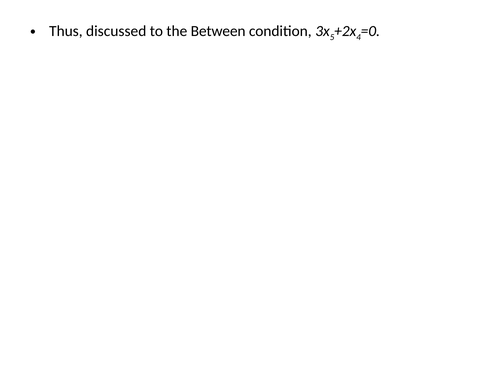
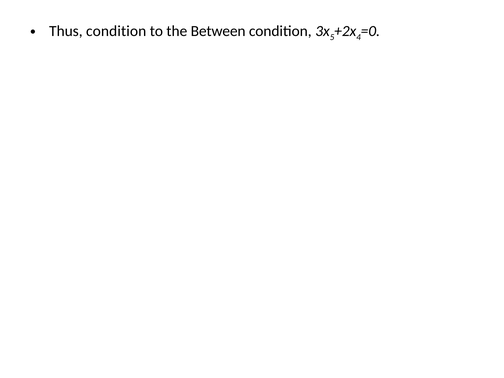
Thus discussed: discussed -> condition (116, 31)
